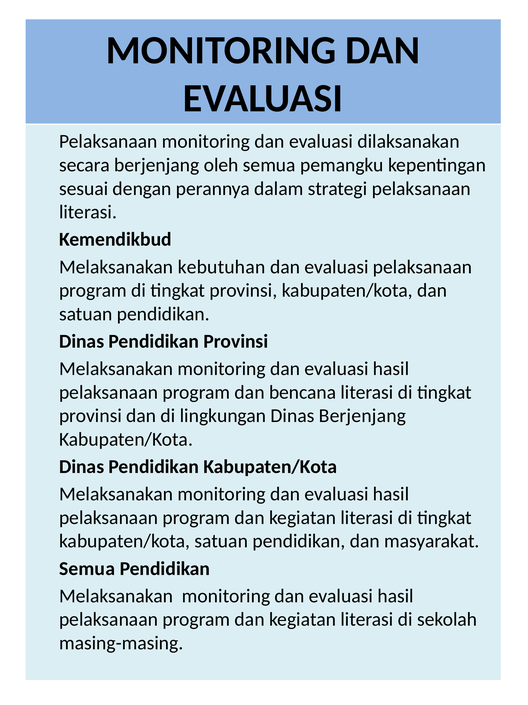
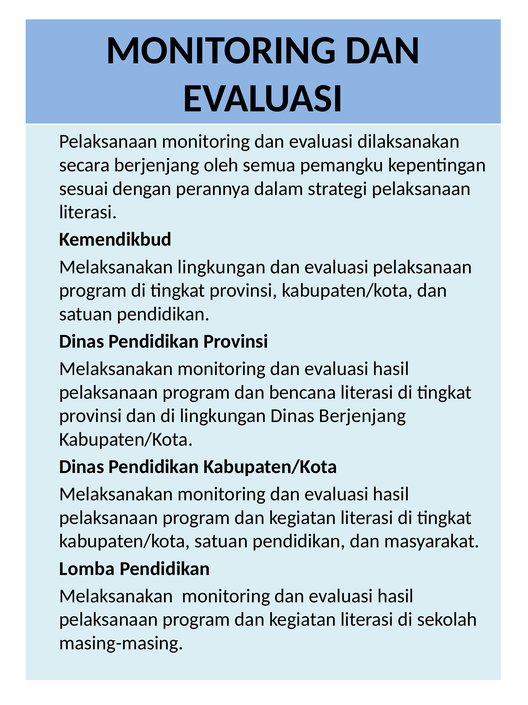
Melaksanakan kebutuhan: kebutuhan -> lingkungan (222, 267)
Semua: Semua -> Lomba (87, 568)
